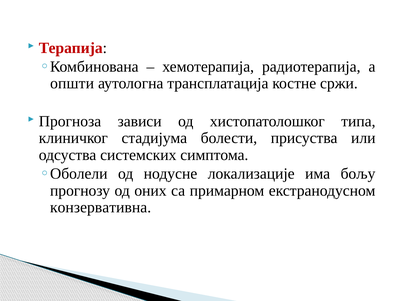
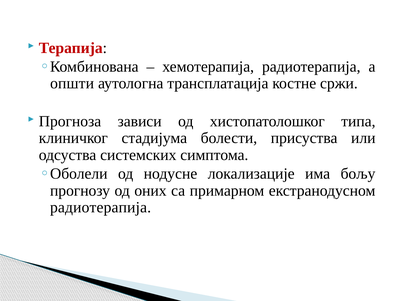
конзервативна: конзервативна -> радиотерапија (101, 207)
